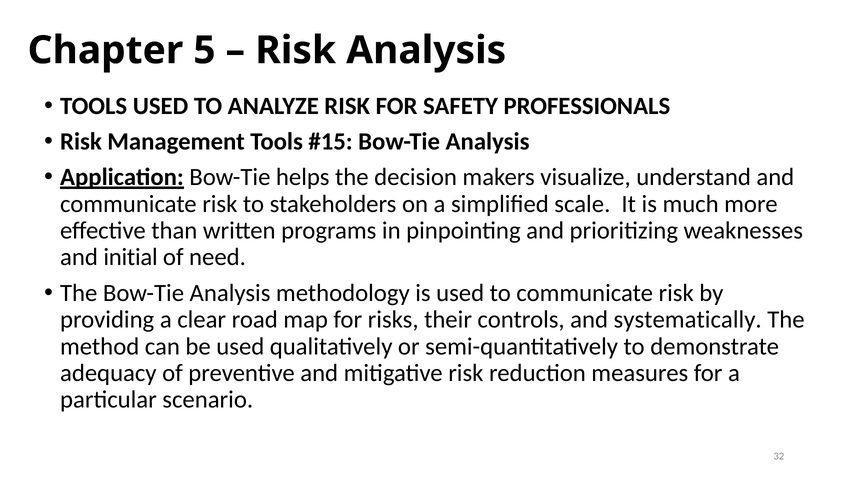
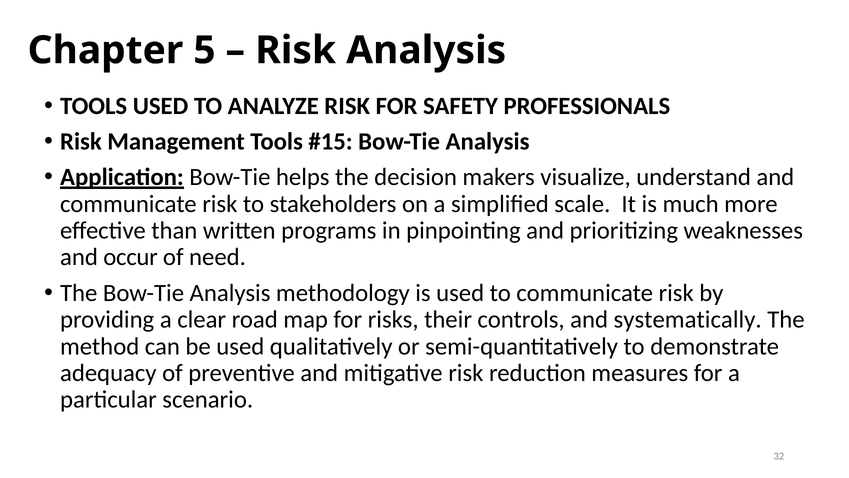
initial: initial -> occur (131, 257)
